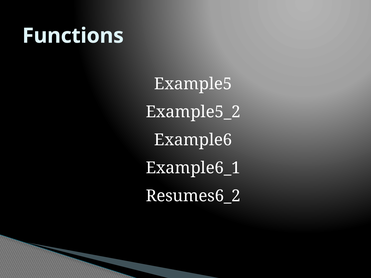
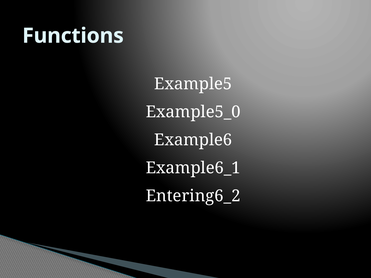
Example5_2: Example5_2 -> Example5_0 (193, 112)
Resumes6_2: Resumes6_2 -> Entering6_2 (193, 196)
